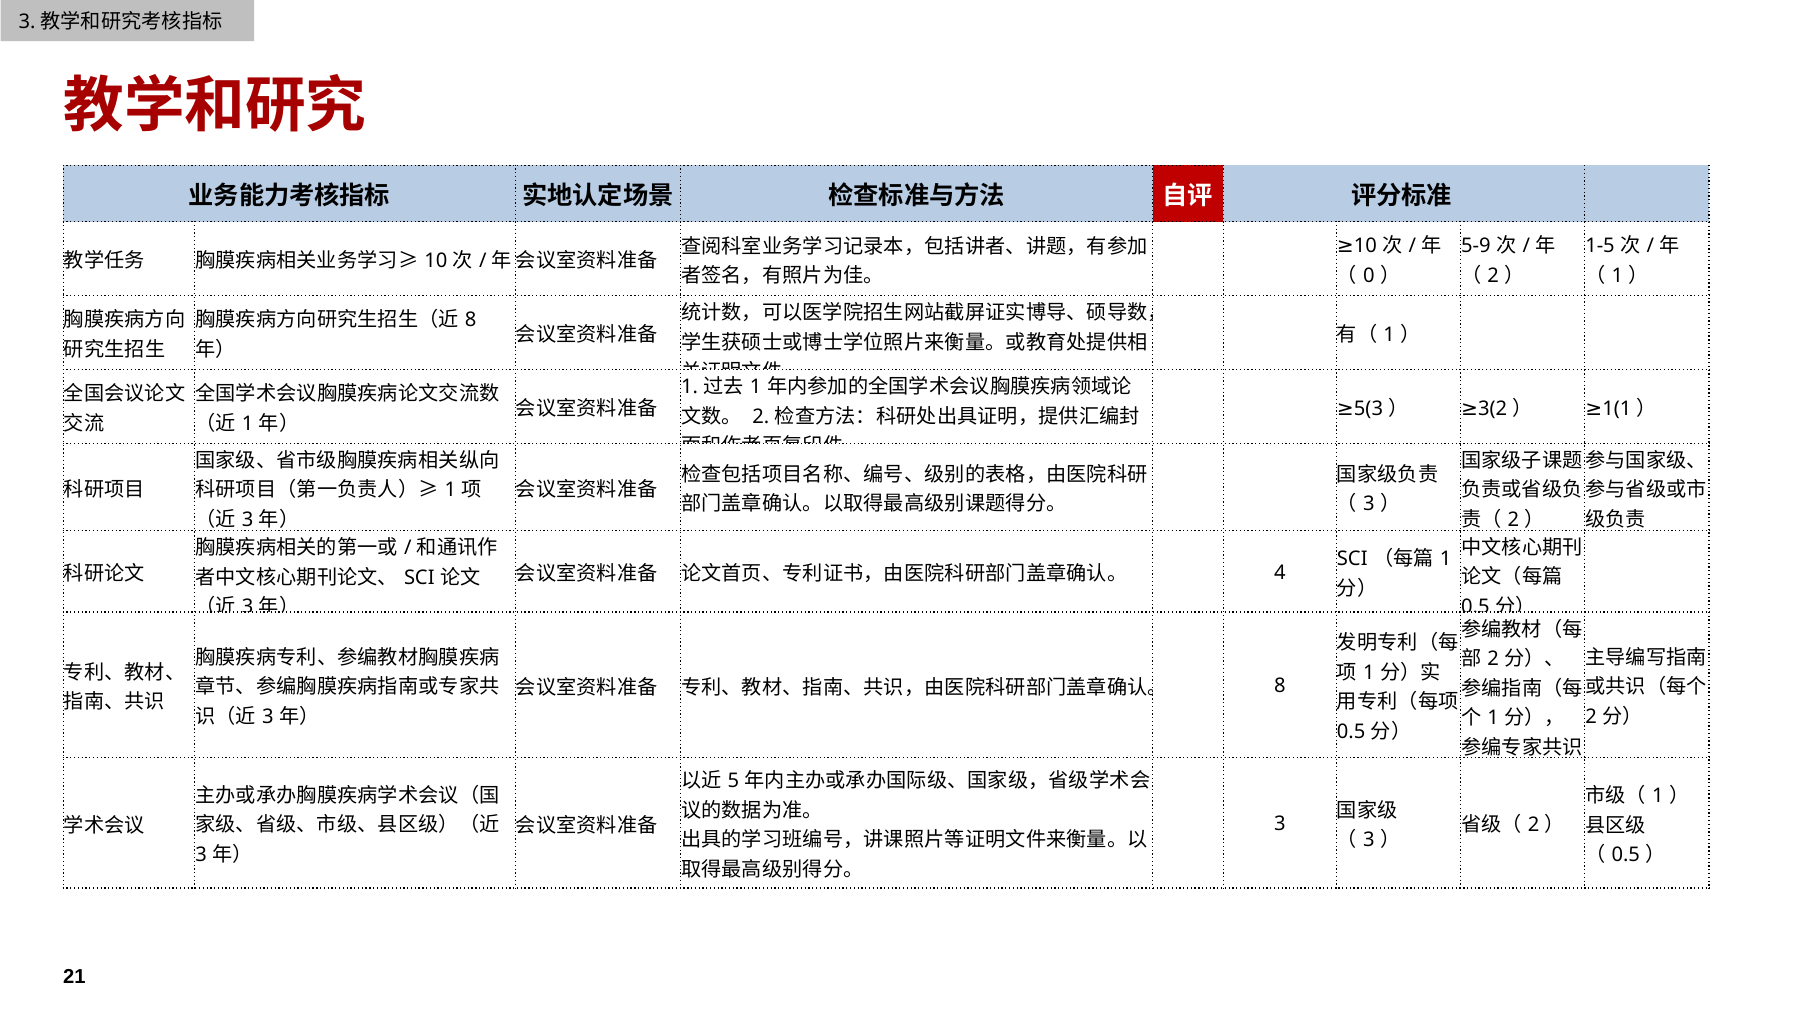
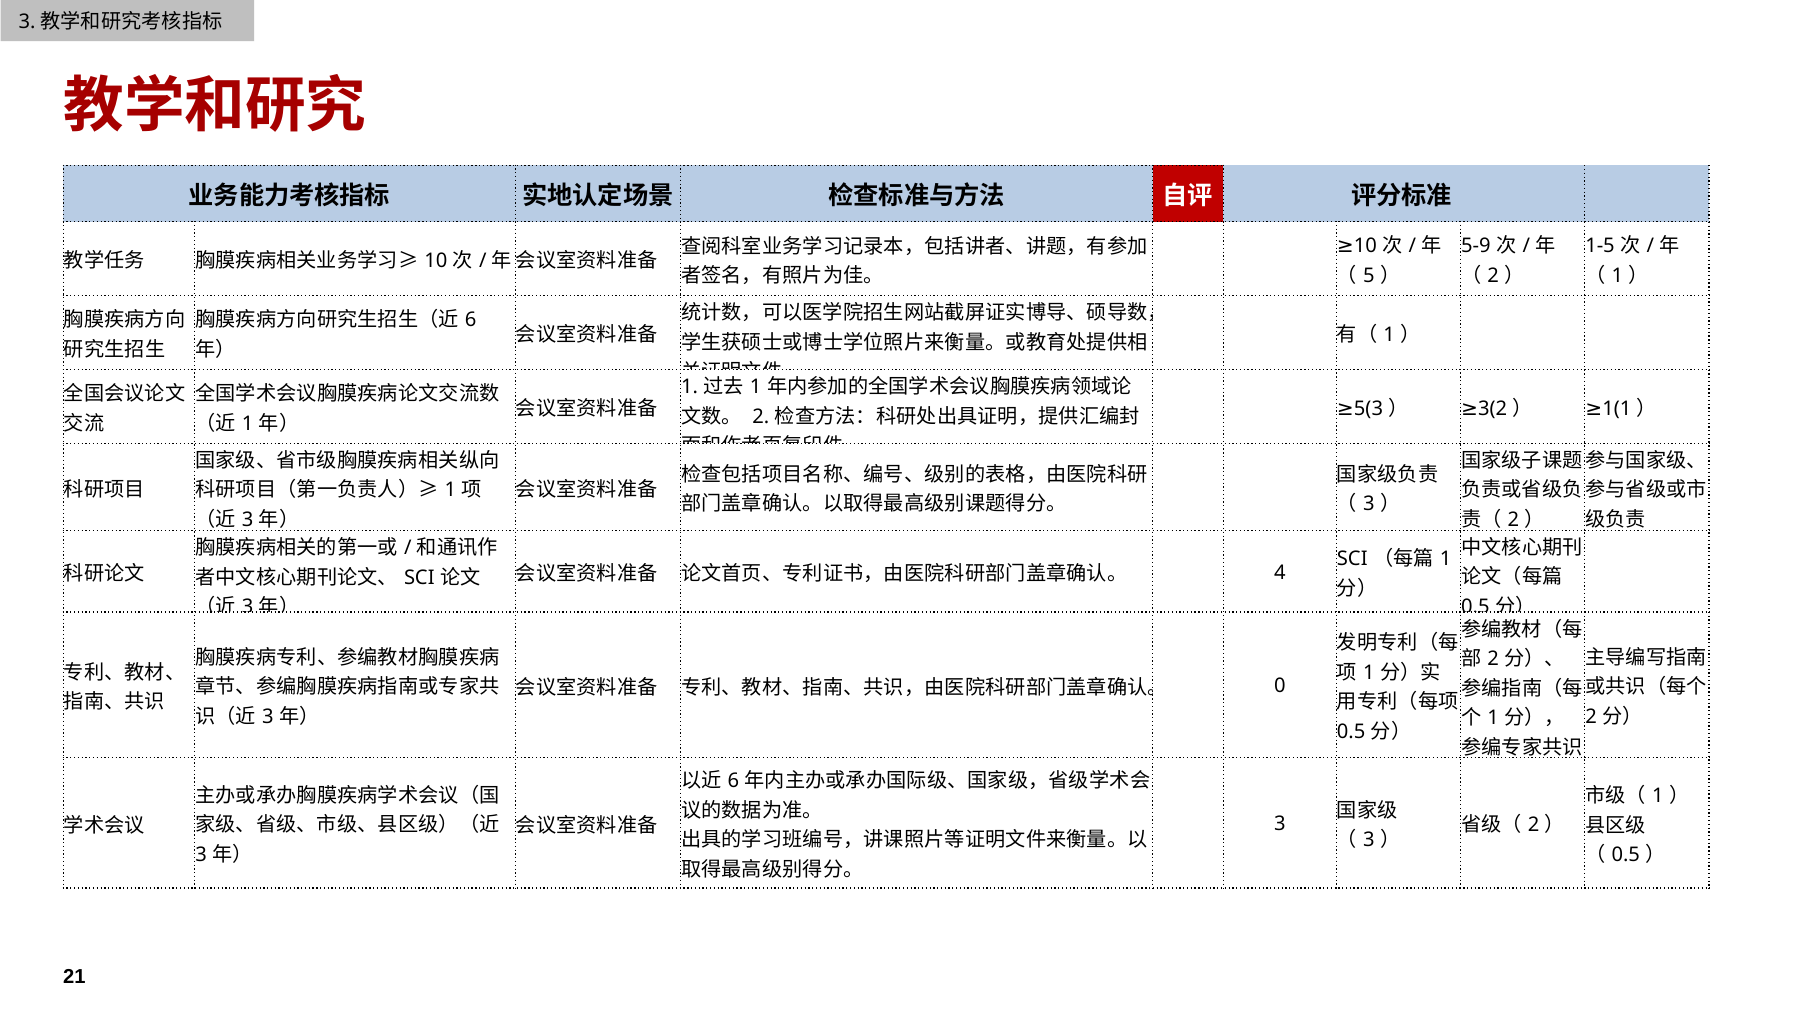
0: 0 -> 5 (1369, 276)
8: 8 -> 6 (471, 320)
8: 8 -> 0 (1280, 686)
5: 5 -> 6 (733, 781)
